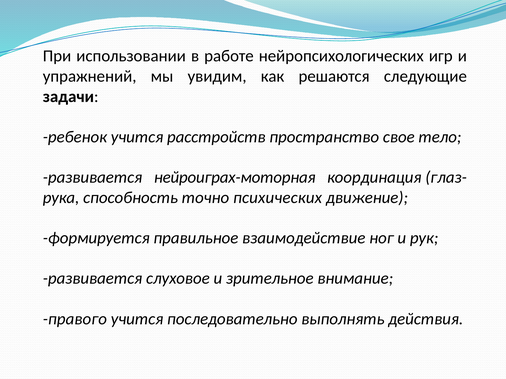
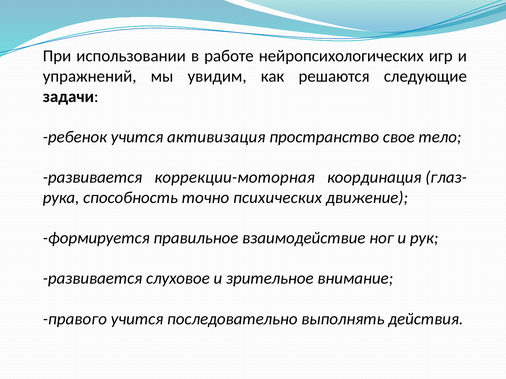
расстройств: расстройств -> активизация (216, 137)
нейроиграх-моторная: нейроиграх-моторная -> коррекции-моторная (235, 178)
